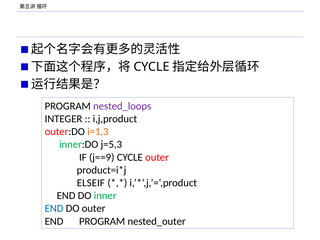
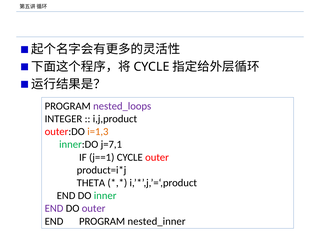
j=5,3: j=5,3 -> j=7,1 (111, 144)
j==9: j==9 -> j==1 (102, 157)
ELSEIF: ELSEIF -> THETA (91, 183)
END colour: blue -> purple (54, 208)
outer colour: black -> purple (94, 208)
nested_outer: nested_outer -> nested_inner (157, 221)
